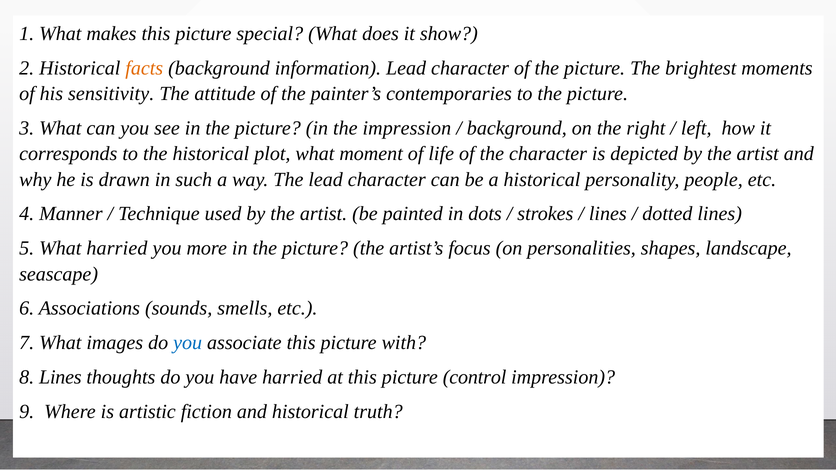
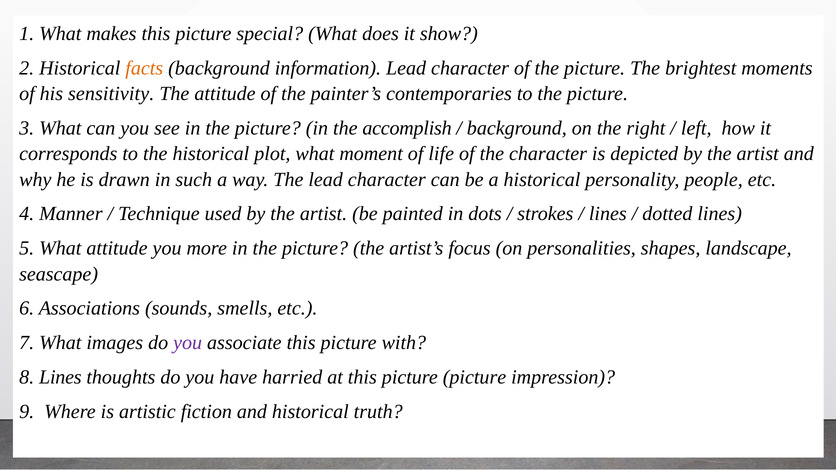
the impression: impression -> accomplish (407, 128)
What harried: harried -> attitude (117, 248)
you colour: blue -> purple (188, 343)
picture control: control -> picture (474, 377)
